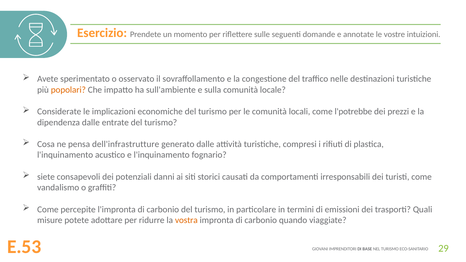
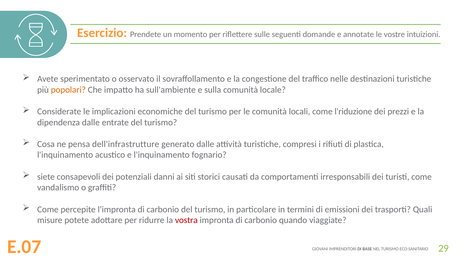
l'potrebbe: l'potrebbe -> l'riduzione (353, 112)
vostra colour: orange -> red (186, 220)
E.53: E.53 -> E.07 (24, 247)
